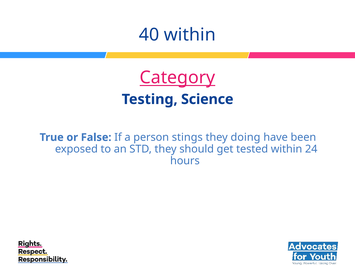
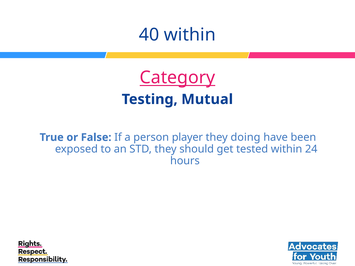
Science: Science -> Mutual (207, 99)
stings: stings -> player (187, 137)
